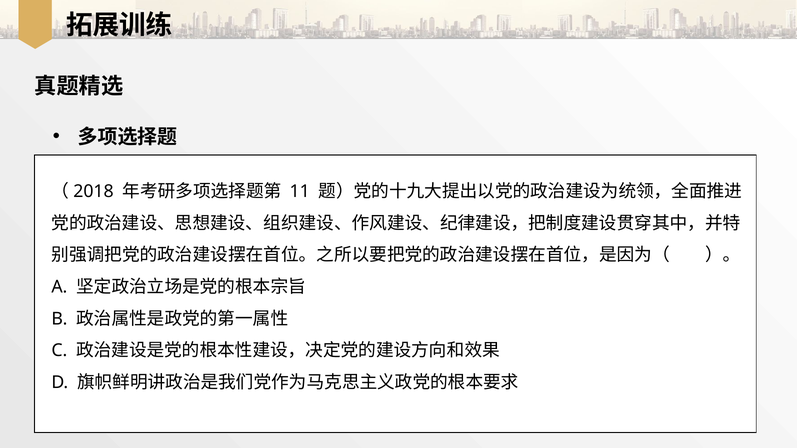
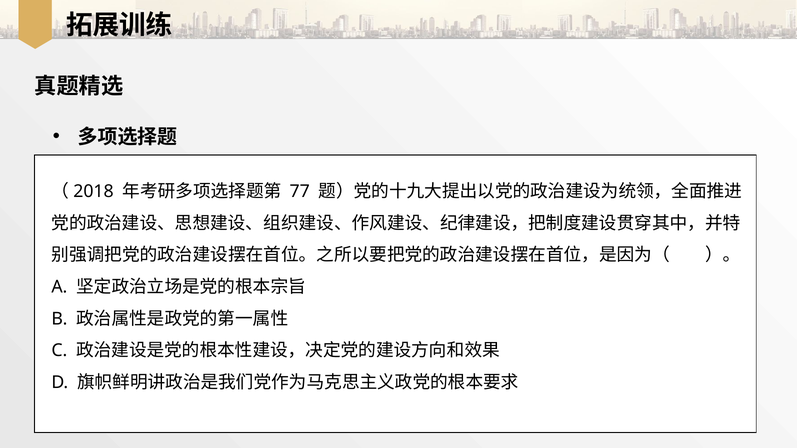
11: 11 -> 77 (300, 192)
